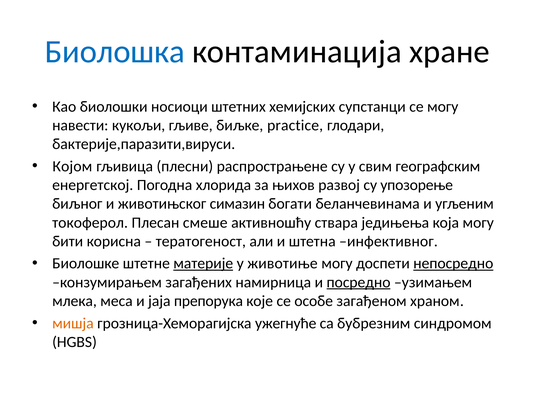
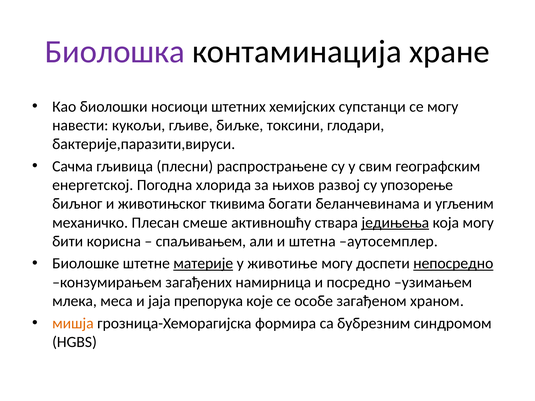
Биолошка colour: blue -> purple (115, 52)
practice: practice -> токсини (295, 125)
Којом: Којом -> Сачма (73, 166)
симазин: симазин -> ткивима (237, 204)
токоферол: токоферол -> механичко (90, 223)
једињења underline: none -> present (395, 223)
тератогеност: тератогеност -> спаљивањем (201, 241)
инфективног: инфективног -> аутосемплер (388, 241)
посредно underline: present -> none (359, 282)
ужегнуће: ужегнуће -> формира (286, 323)
